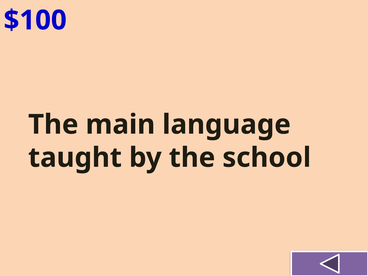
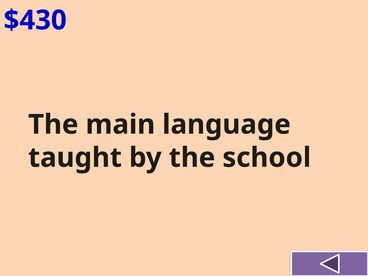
$100: $100 -> $430 (35, 20)
